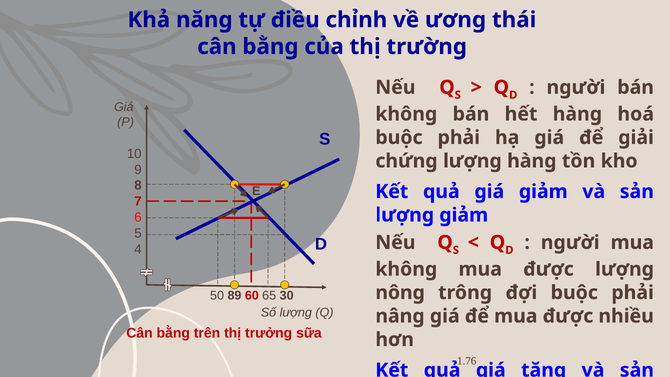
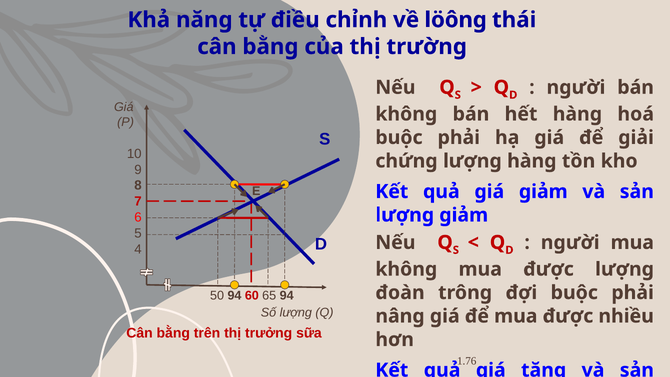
ương: ương -> löông (456, 20)
nông: nông -> đoàn (400, 293)
50 89: 89 -> 94 (235, 296)
65 30: 30 -> 94 (287, 296)
